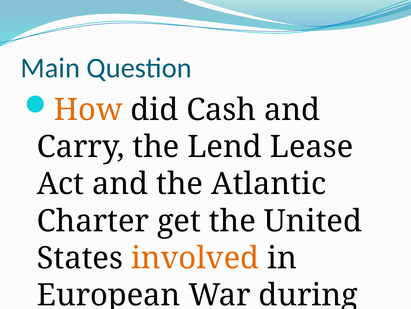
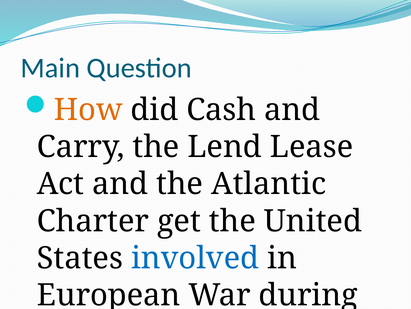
involved colour: orange -> blue (195, 258)
